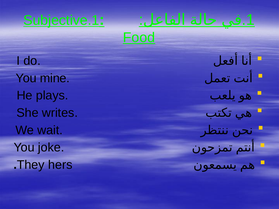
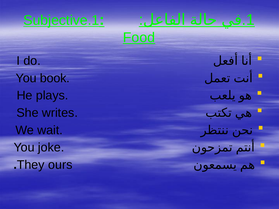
mine: mine -> book (53, 78)
hers: hers -> ours (60, 165)
